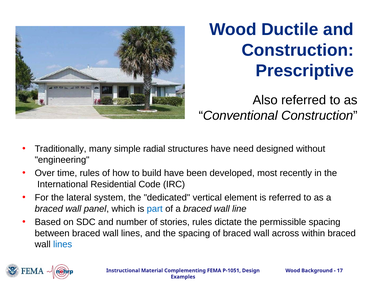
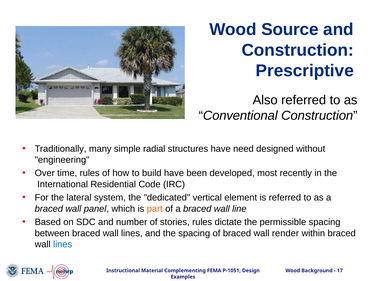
Ductile: Ductile -> Source (290, 30)
part colour: blue -> orange (155, 208)
across: across -> render (285, 233)
